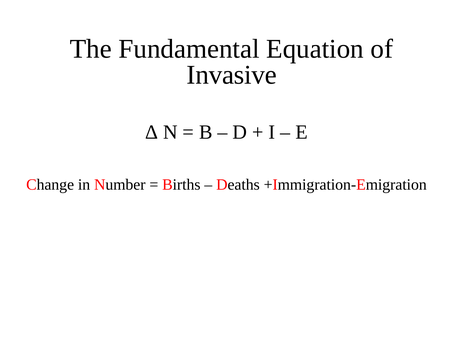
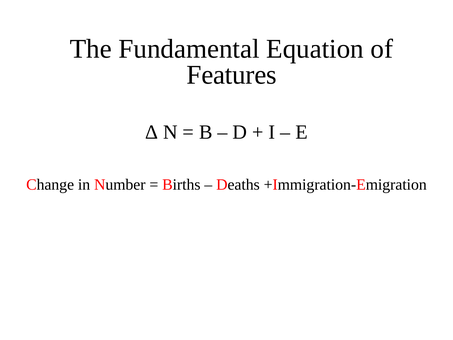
Invasive: Invasive -> Features (232, 75)
